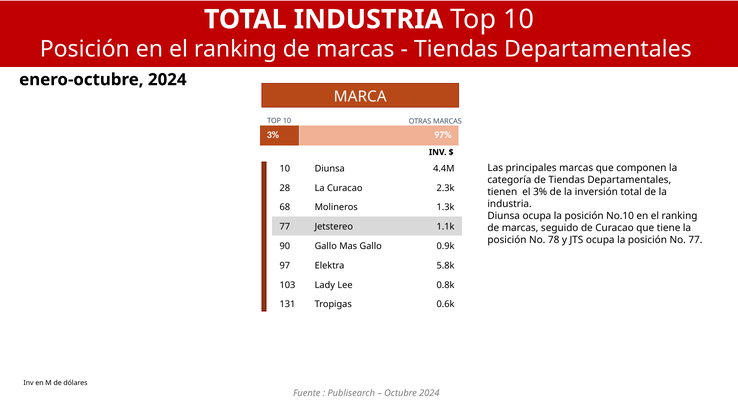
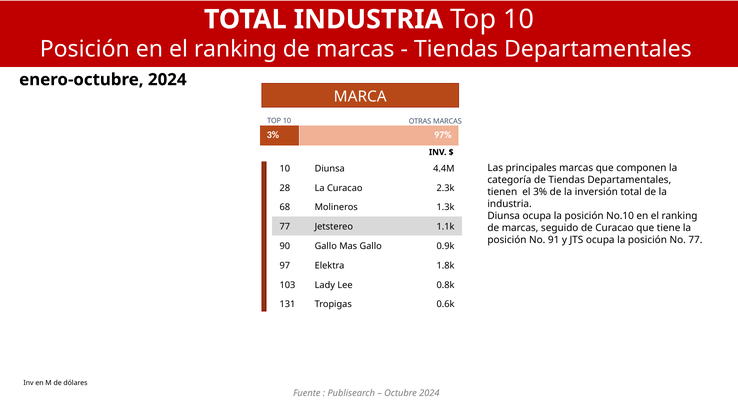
78: 78 -> 91 (554, 240)
5.8k: 5.8k -> 1.8k (446, 266)
